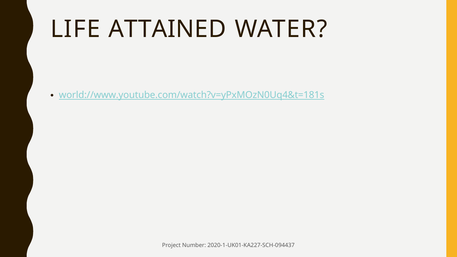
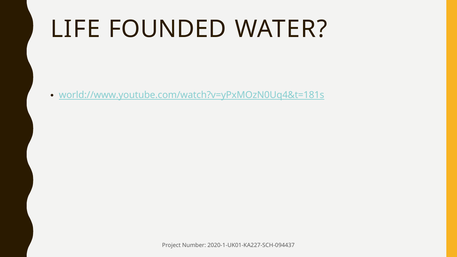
ATTAINED: ATTAINED -> FOUNDED (167, 29)
